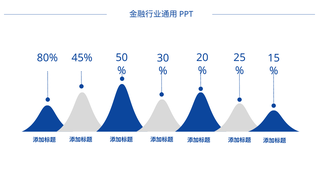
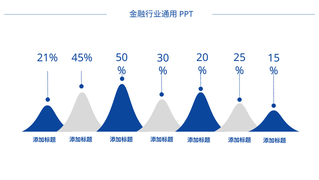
80%: 80% -> 21% (47, 58)
